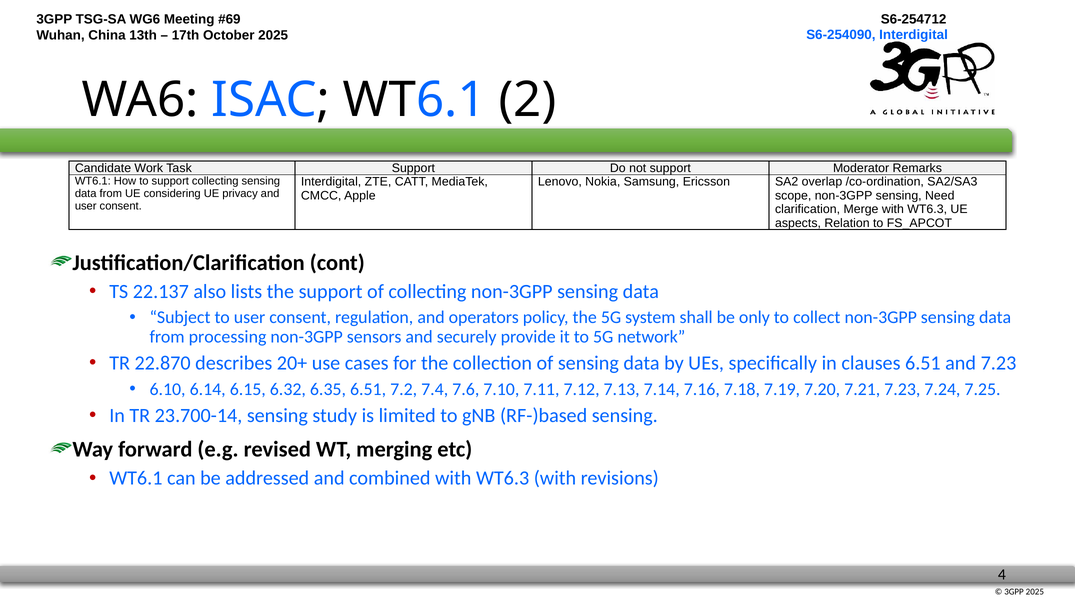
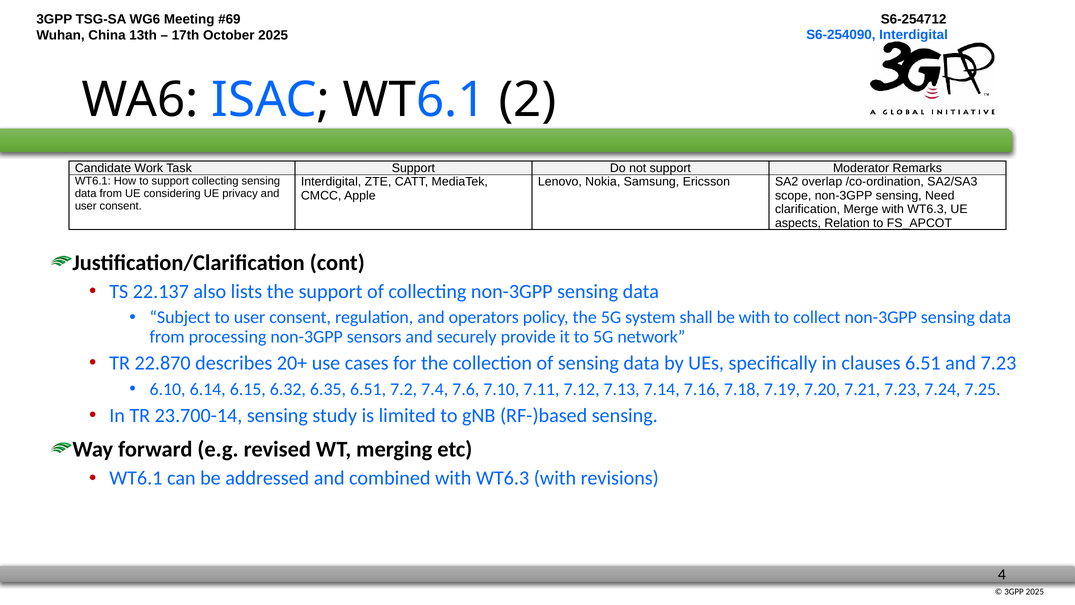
be only: only -> with (755, 317)
